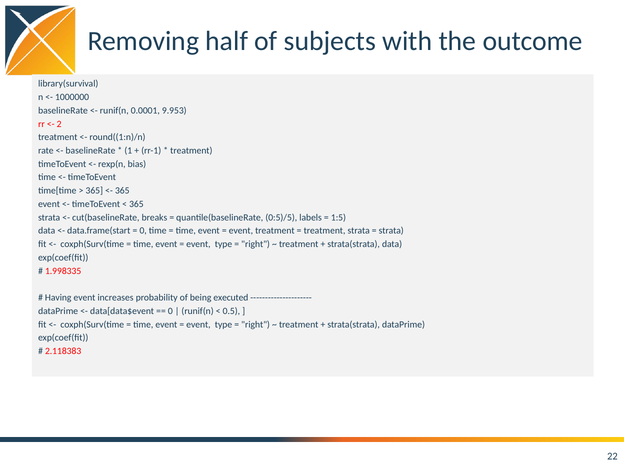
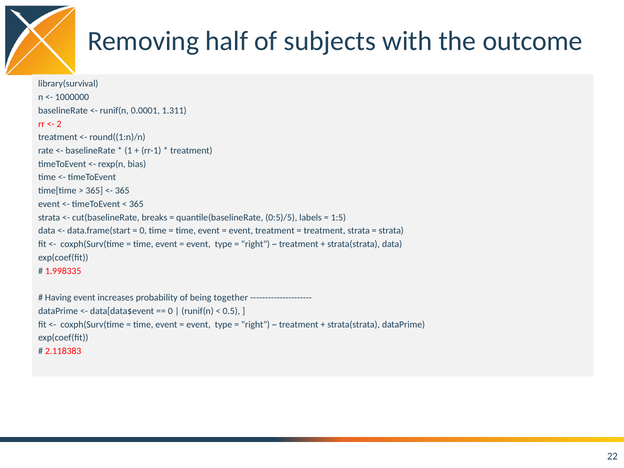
9.953: 9.953 -> 1.311 (174, 111)
executed: executed -> together (231, 298)
